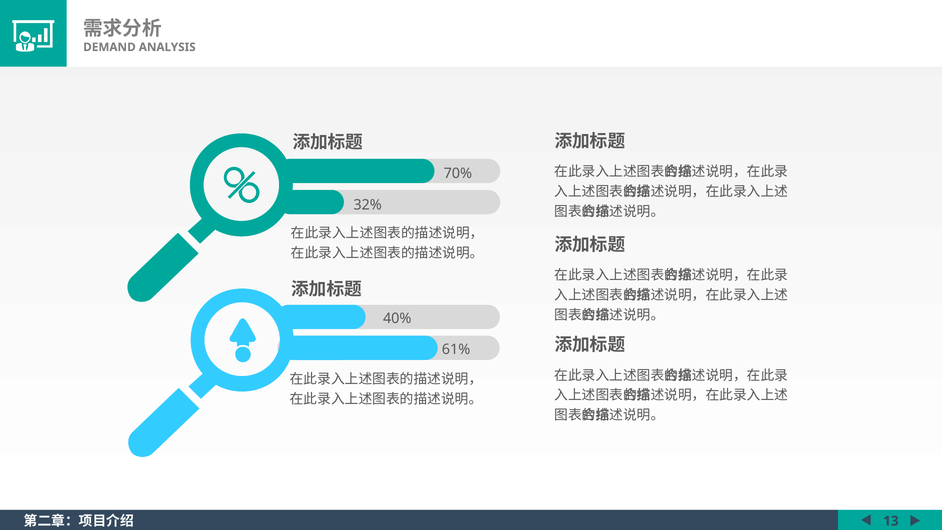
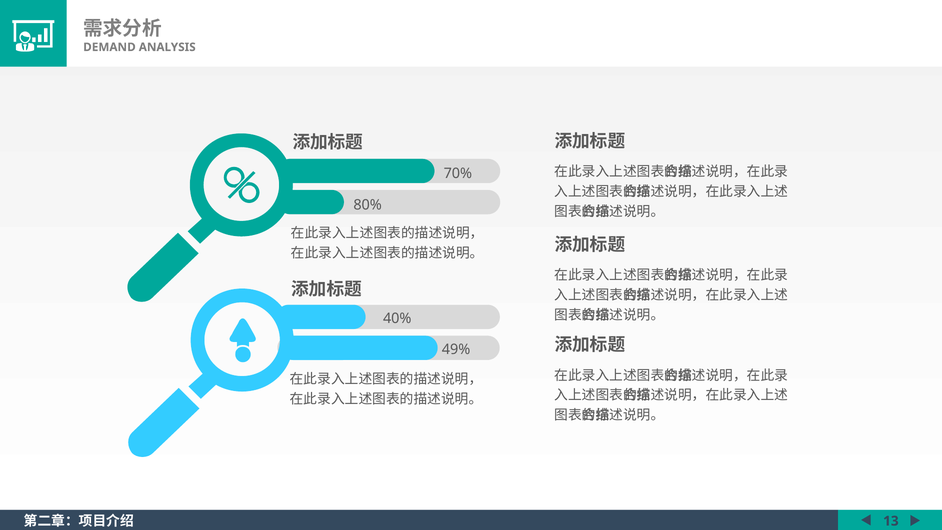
32%: 32% -> 80% (368, 205)
61%: 61% -> 49% (456, 349)
